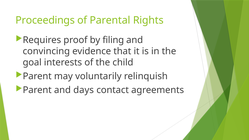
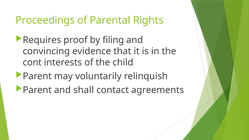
goal: goal -> cont (32, 62)
days: days -> shall (84, 90)
